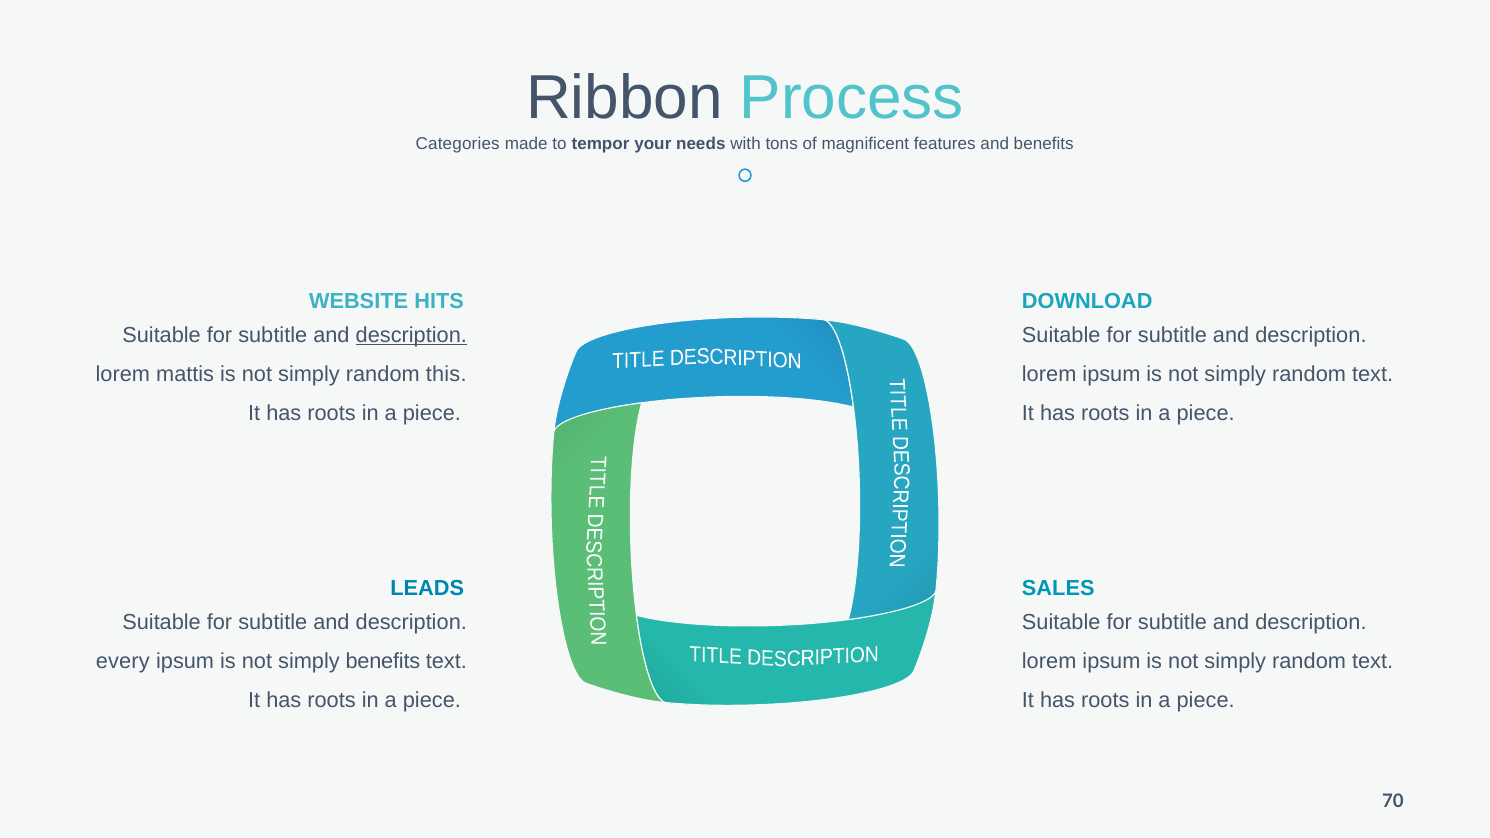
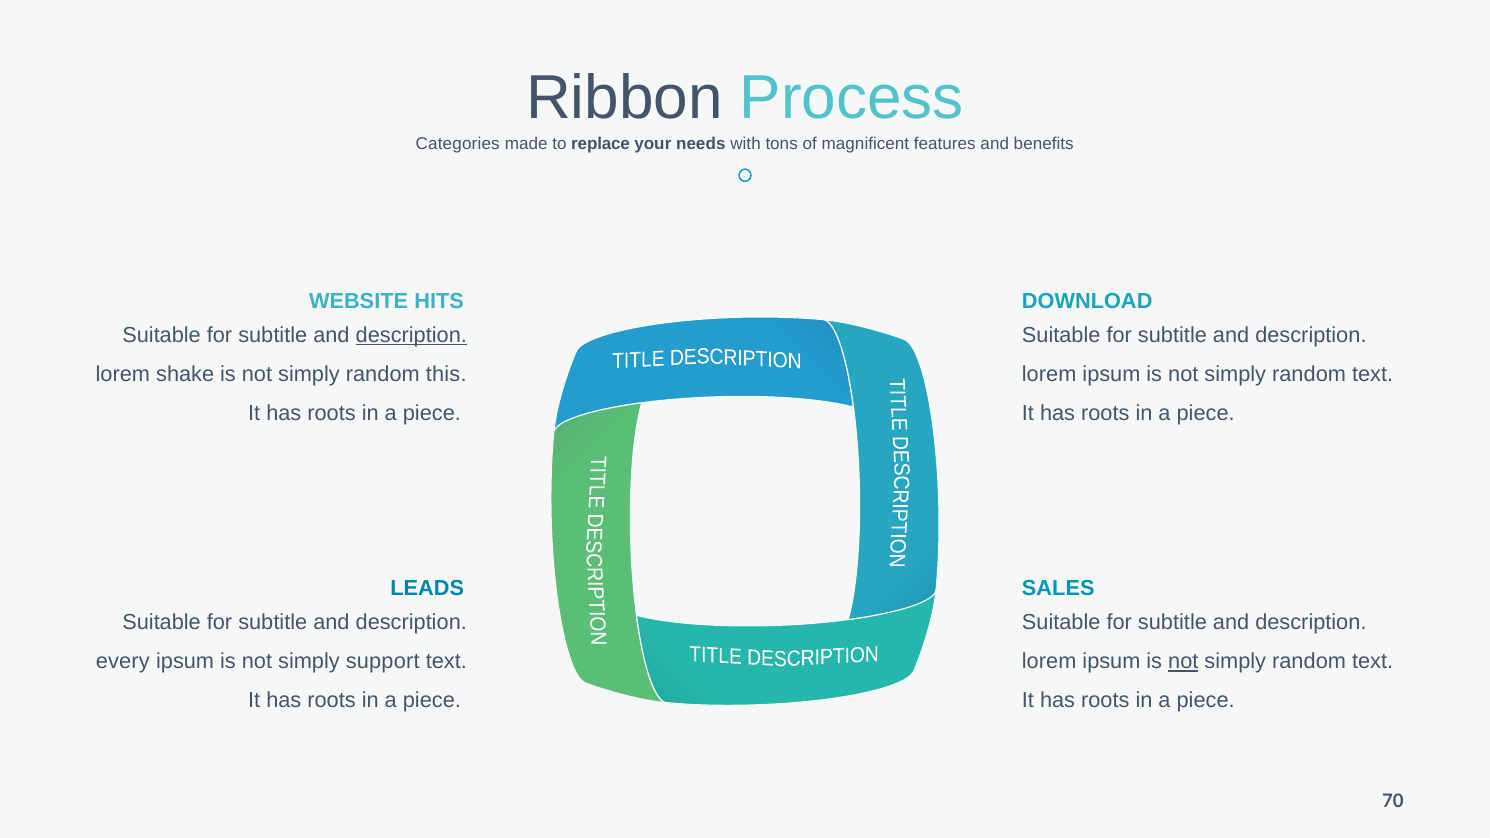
tempor: tempor -> replace (601, 144)
mattis: mattis -> shake (185, 374)
simply benefits: benefits -> support (383, 662)
not underline: none -> present (1183, 662)
